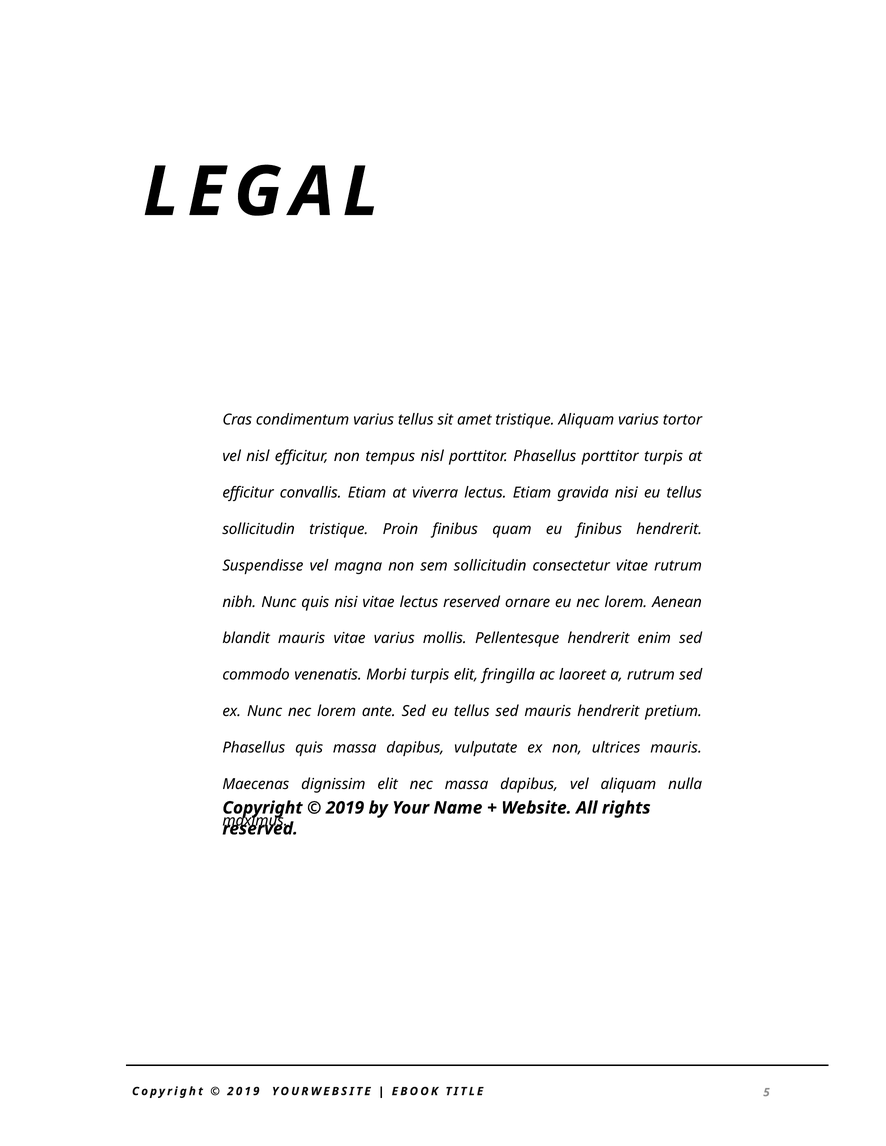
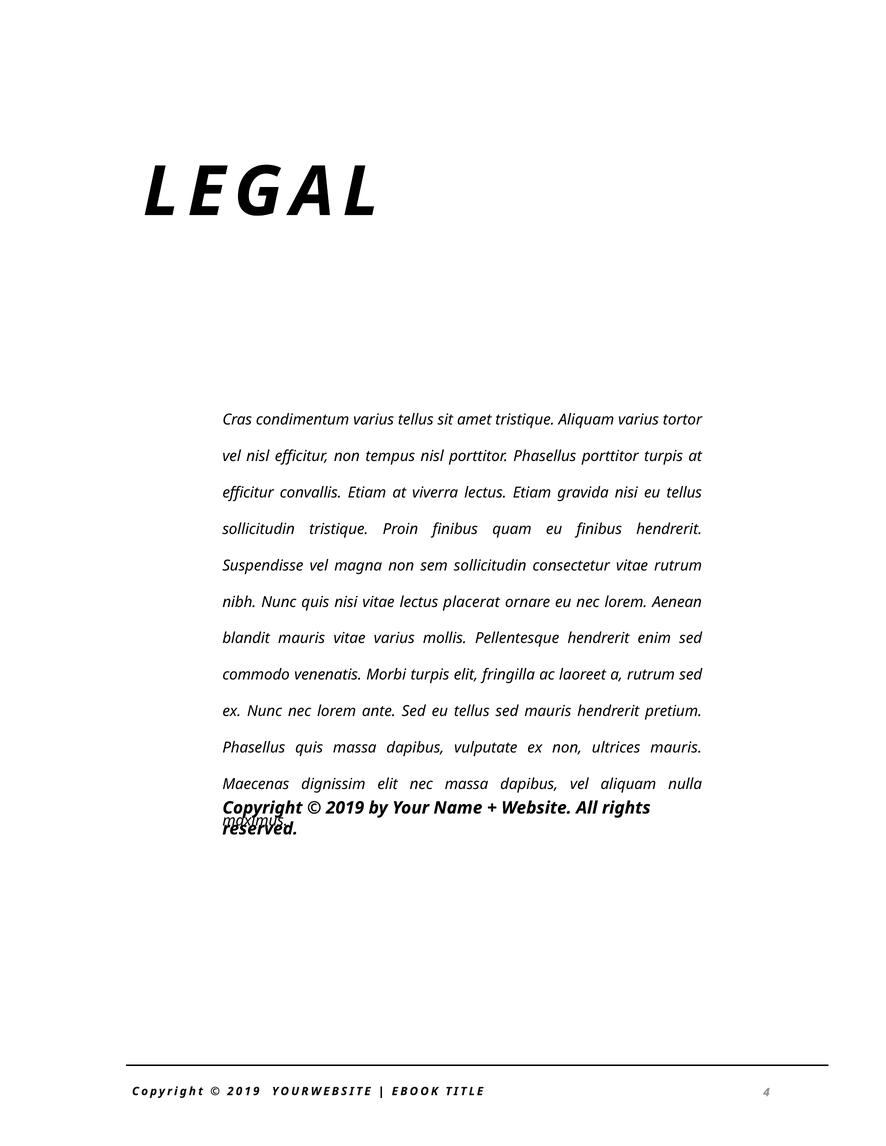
lectus reserved: reserved -> placerat (471, 602)
5: 5 -> 4 (766, 1093)
